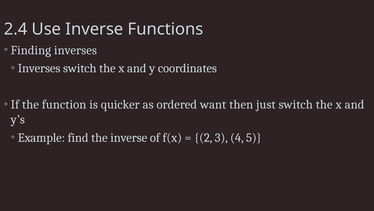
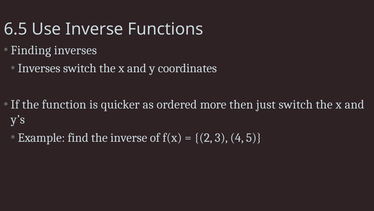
2.4: 2.4 -> 6.5 (16, 29)
want: want -> more (213, 104)
